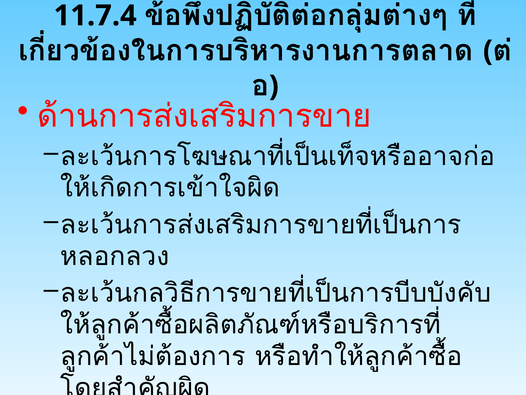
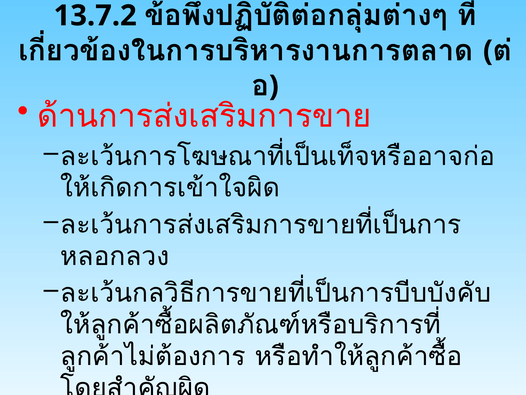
11.7.4: 11.7.4 -> 13.7.2 (95, 16)
